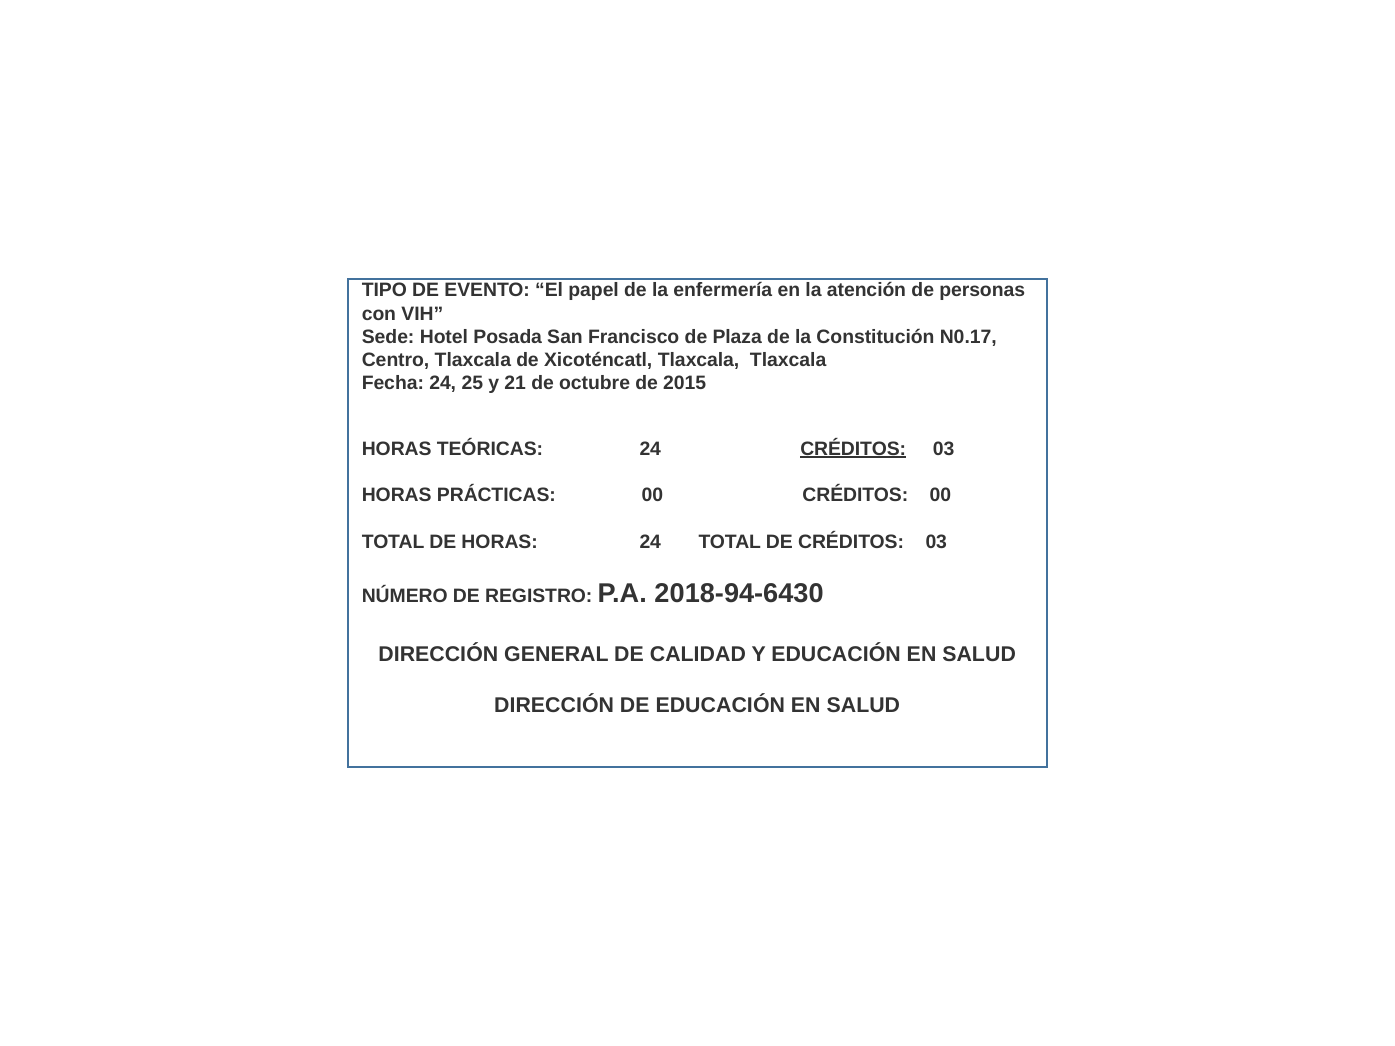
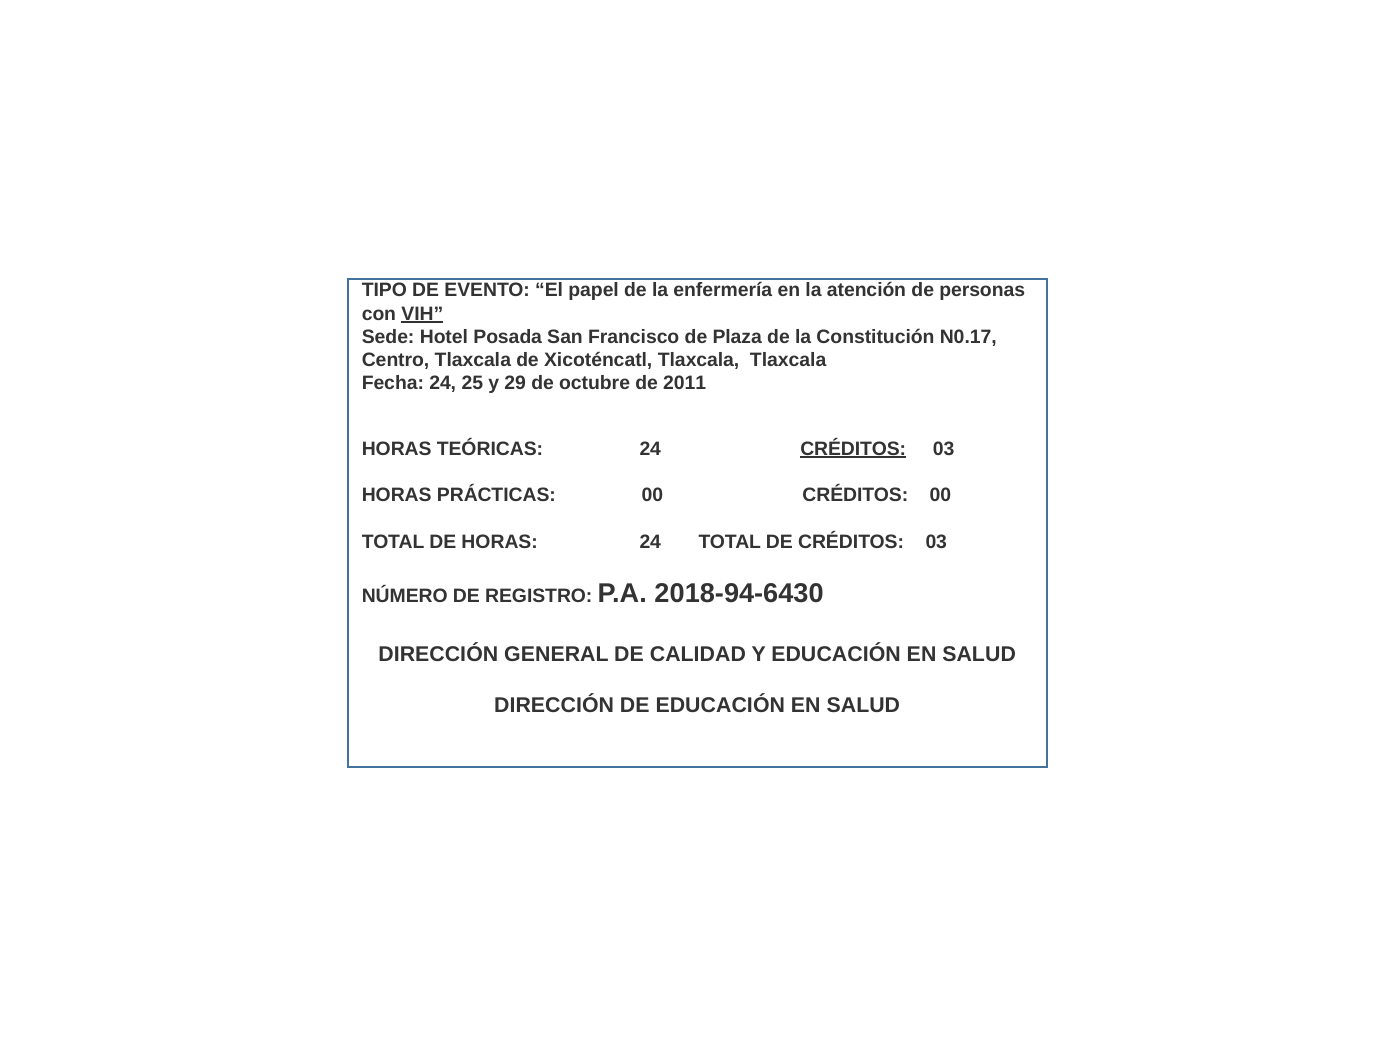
VIH underline: none -> present (422, 314)
21: 21 -> 29 (515, 384)
2015: 2015 -> 2011 (685, 384)
